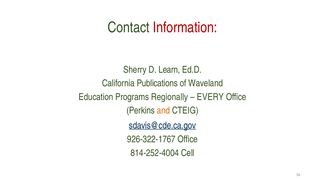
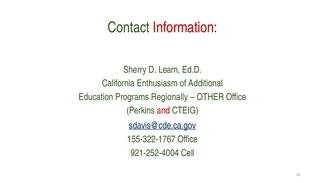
Publications: Publications -> Enthusiasm (157, 83)
Waveland: Waveland -> Additional (206, 83)
EVERY: EVERY -> OTHER (210, 97)
and colour: orange -> red (163, 110)
926-322-1767: 926-322-1767 -> 155-322-1767 (151, 139)
814-252-4004: 814-252-4004 -> 921-252-4004 (155, 153)
